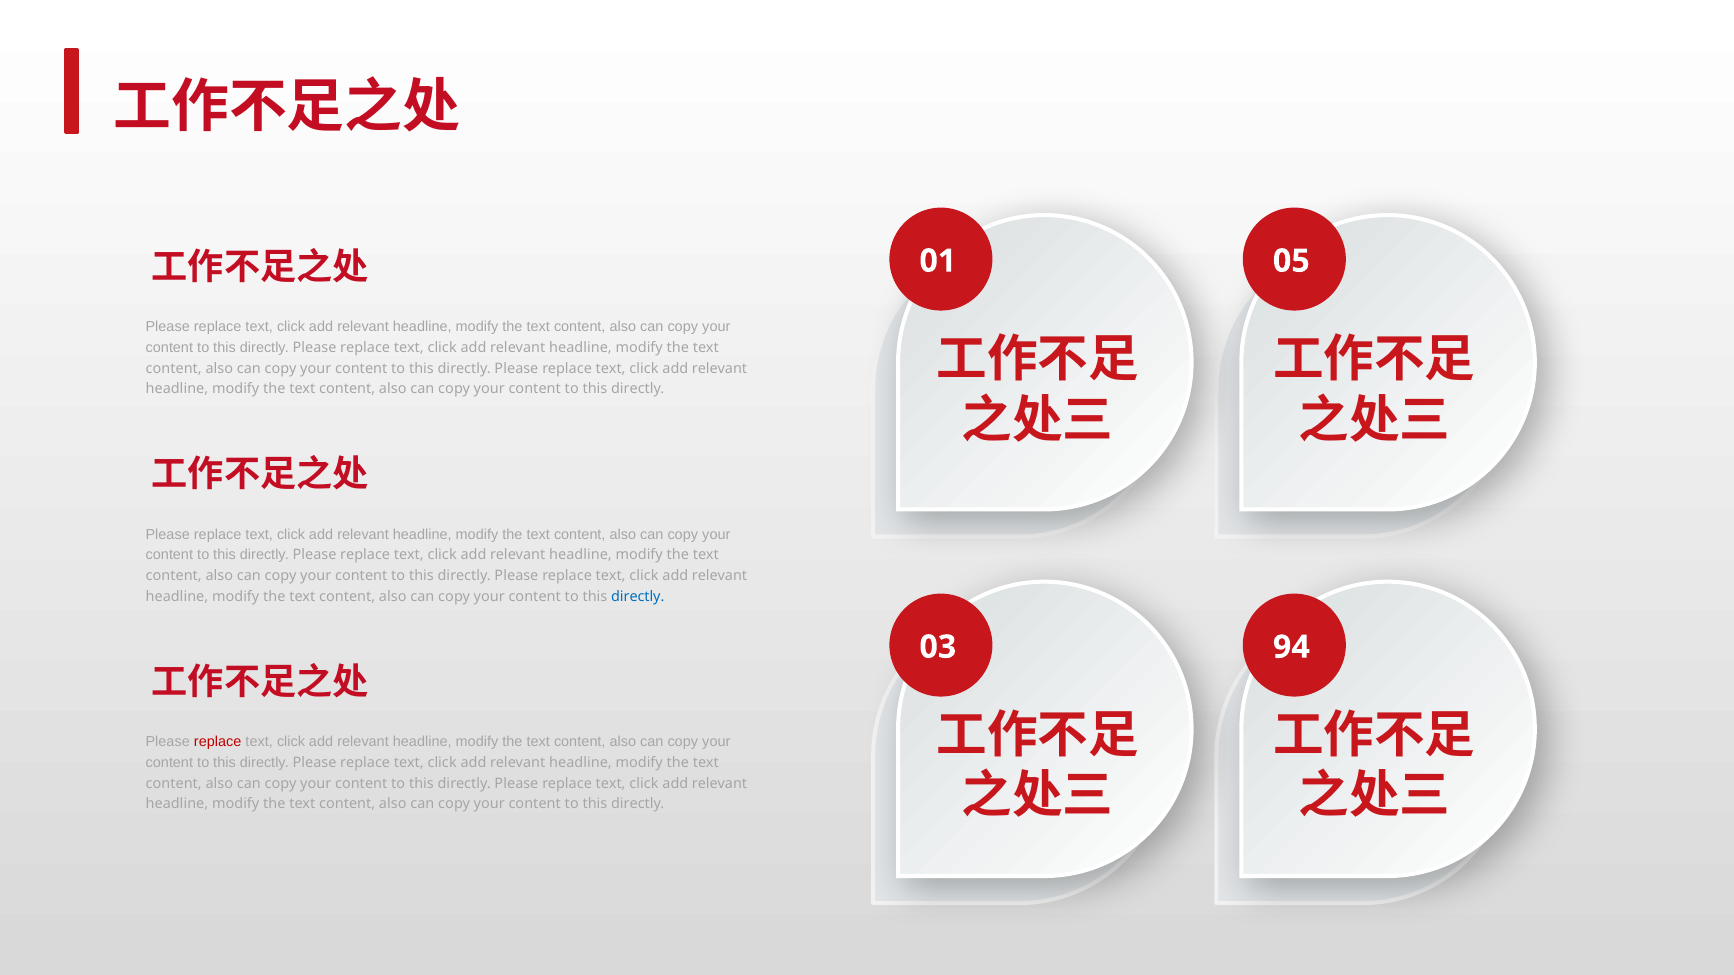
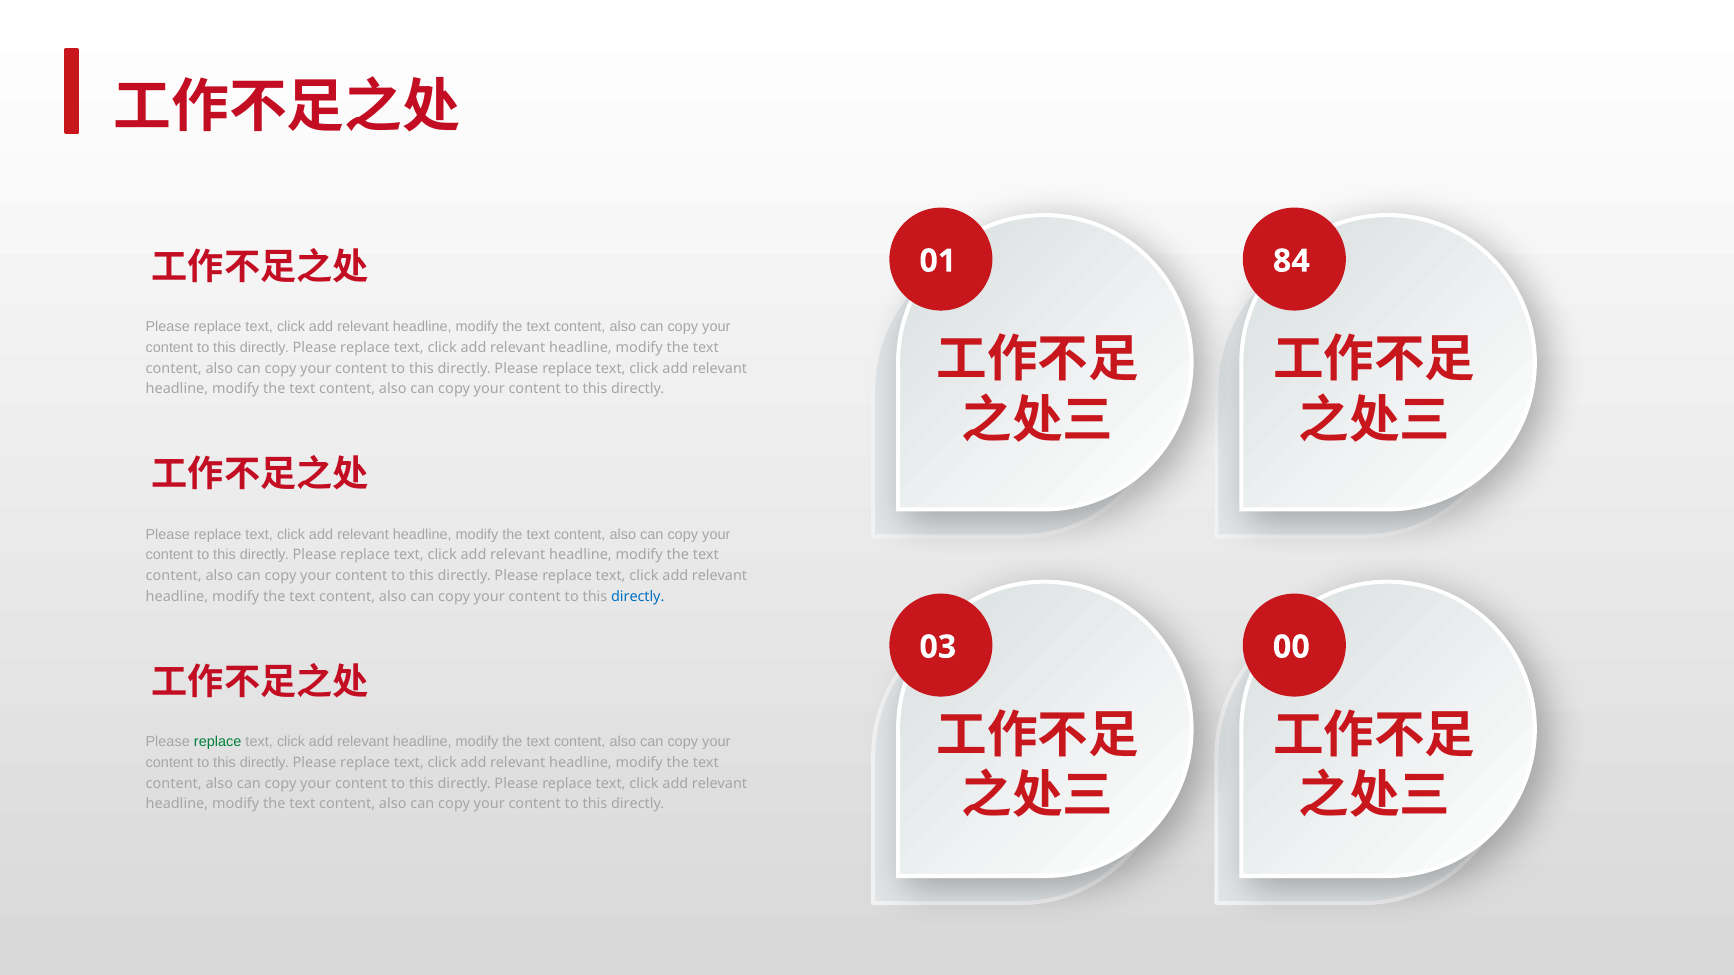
05: 05 -> 84 (1291, 261)
94: 94 -> 00 (1291, 647)
replace colour: red -> green (218, 742)
